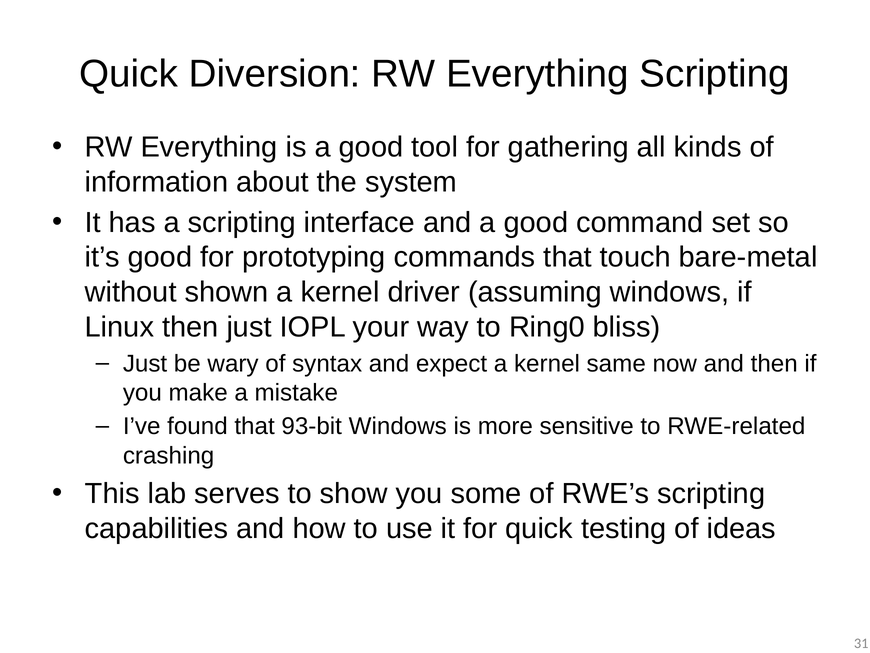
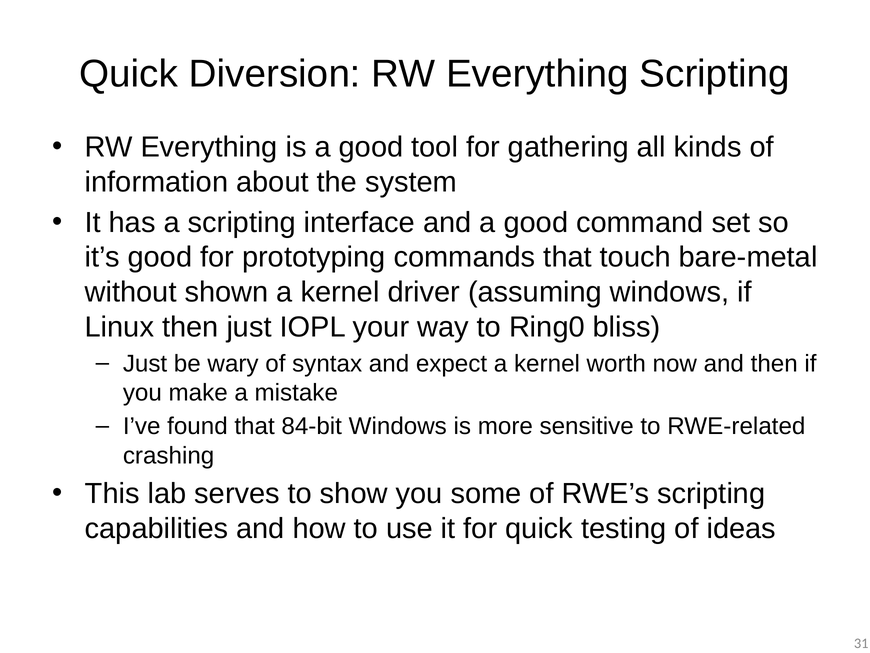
same: same -> worth (616, 363)
93-bit: 93-bit -> 84-bit (312, 426)
